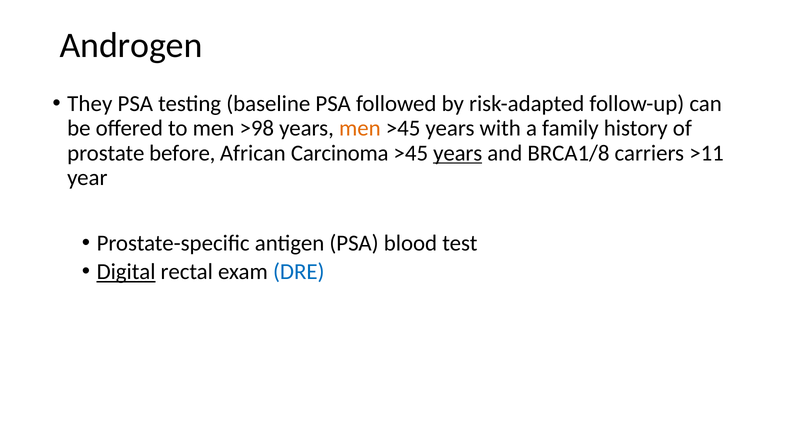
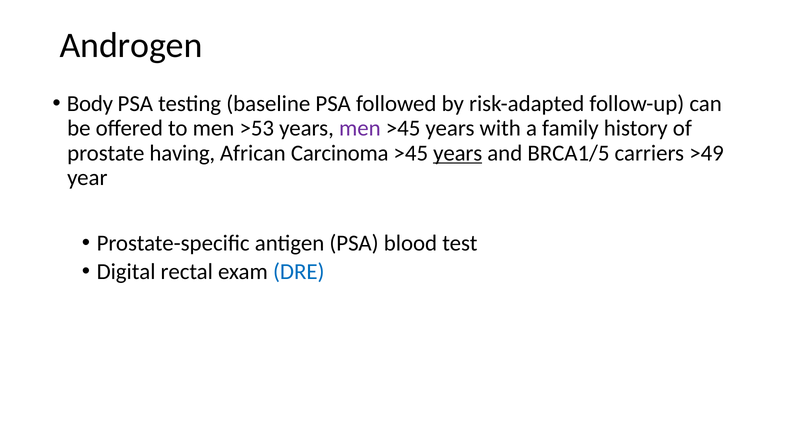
They: They -> Body (90, 104)
>98: >98 -> >53 (257, 129)
men colour: orange -> purple (360, 129)
before: before -> having (182, 153)
BRCA1/8: BRCA1/8 -> BRCA1/5 (568, 153)
>11: >11 -> >49 (707, 153)
Digital underline: present -> none (126, 272)
